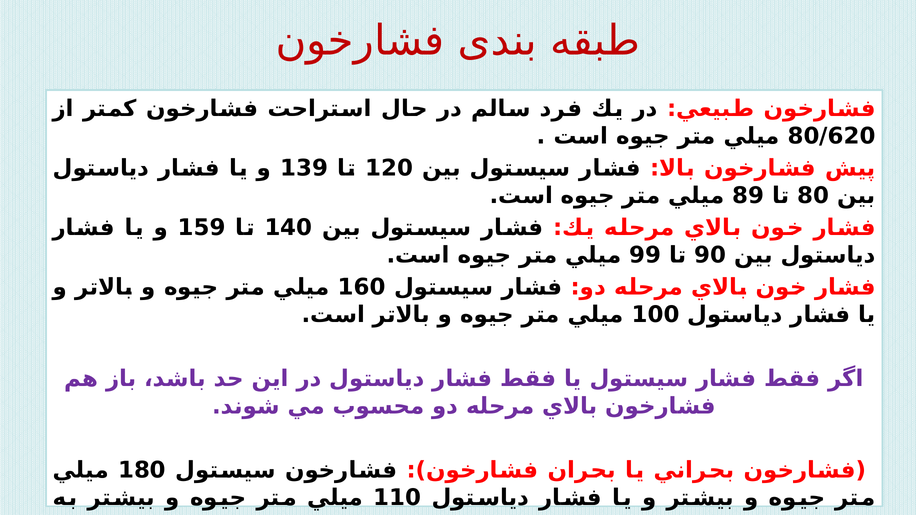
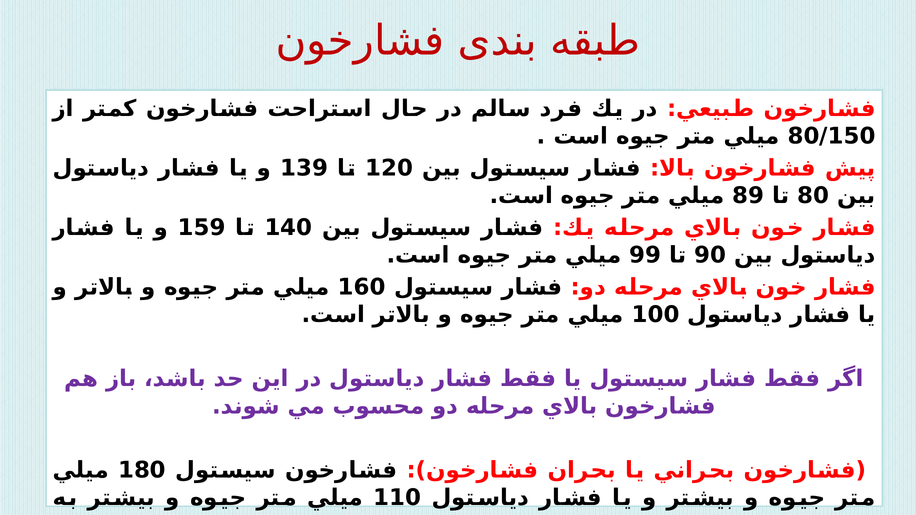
80/620: 80/620 -> 80/150 (832, 136)
